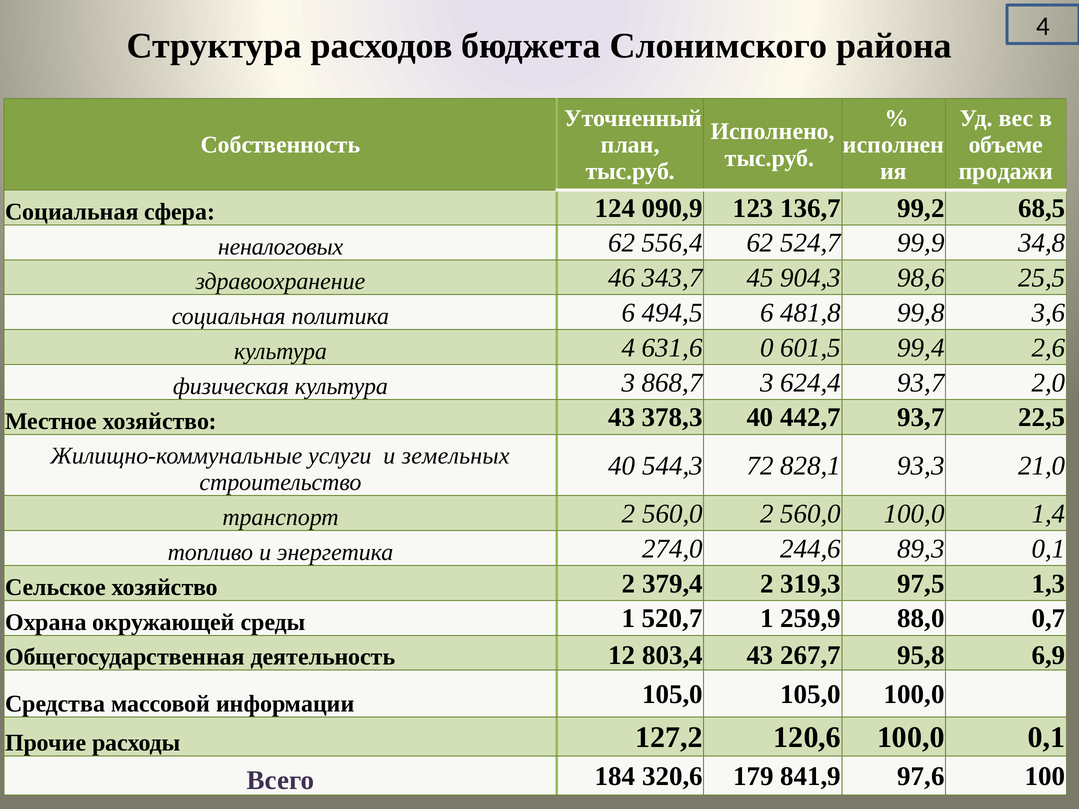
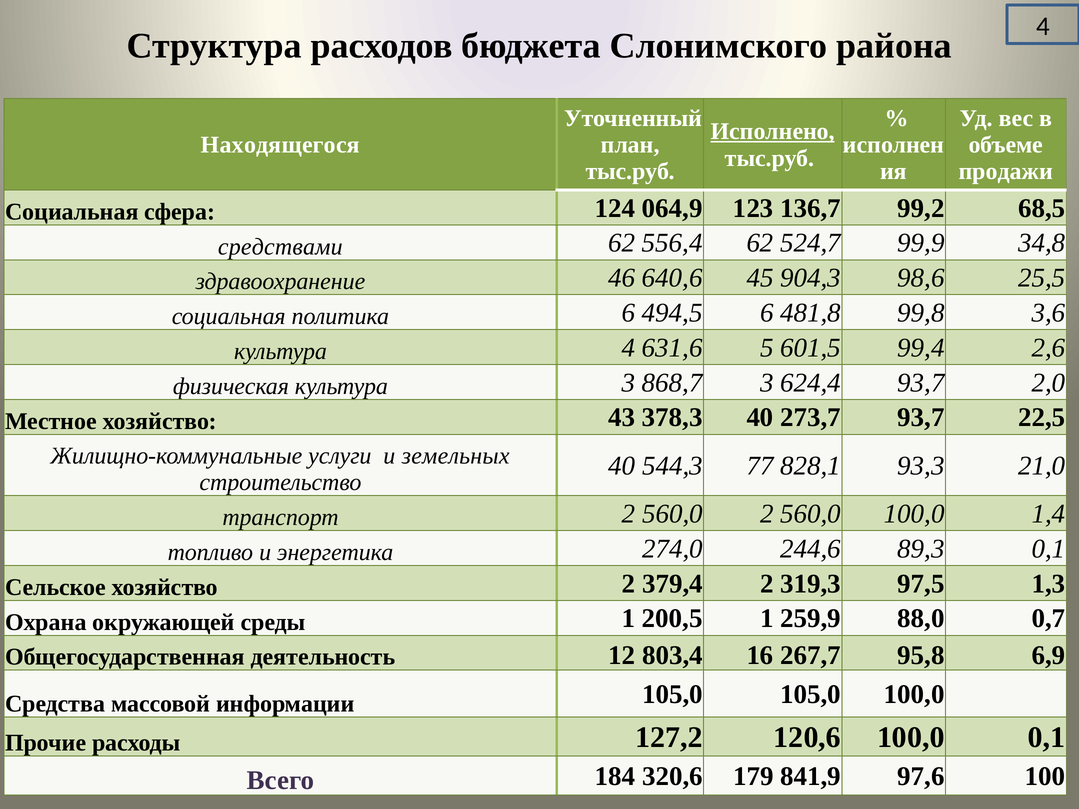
Исполнено underline: none -> present (773, 132)
Собственность: Собственность -> Находящегося (280, 145)
090,9: 090,9 -> 064,9 (672, 208)
неналоговых: неналоговых -> средствами (280, 247)
343,7: 343,7 -> 640,6 (672, 278)
0: 0 -> 5 (767, 348)
442,7: 442,7 -> 273,7 (810, 418)
72: 72 -> 77 (760, 466)
520,7: 520,7 -> 200,5 (672, 619)
803,4 43: 43 -> 16 (760, 656)
